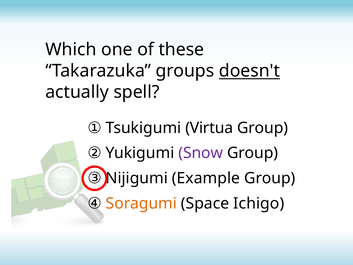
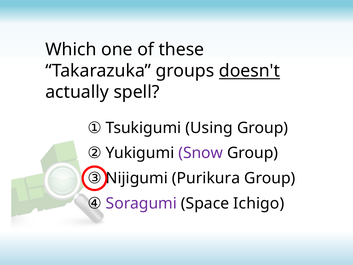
Virtua: Virtua -> Using (209, 128)
Example: Example -> Purikura (206, 178)
Soragumi colour: orange -> purple (141, 203)
